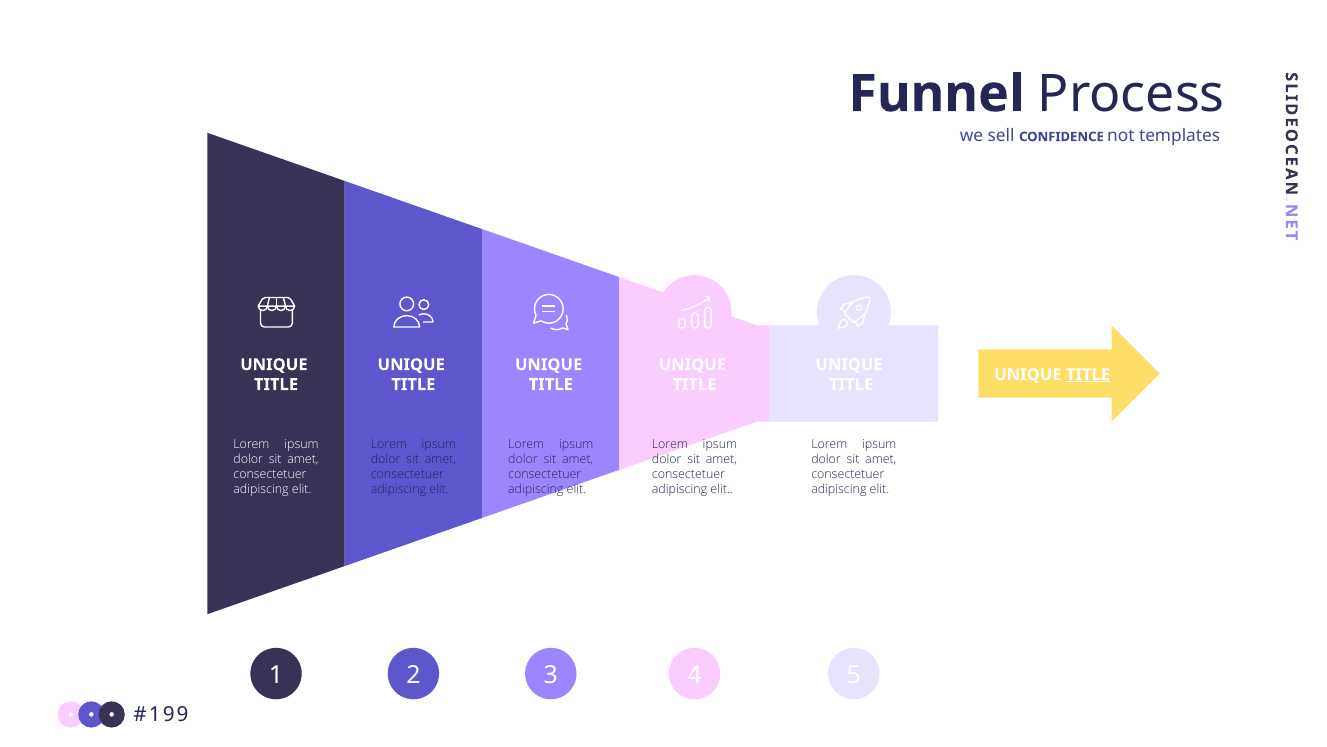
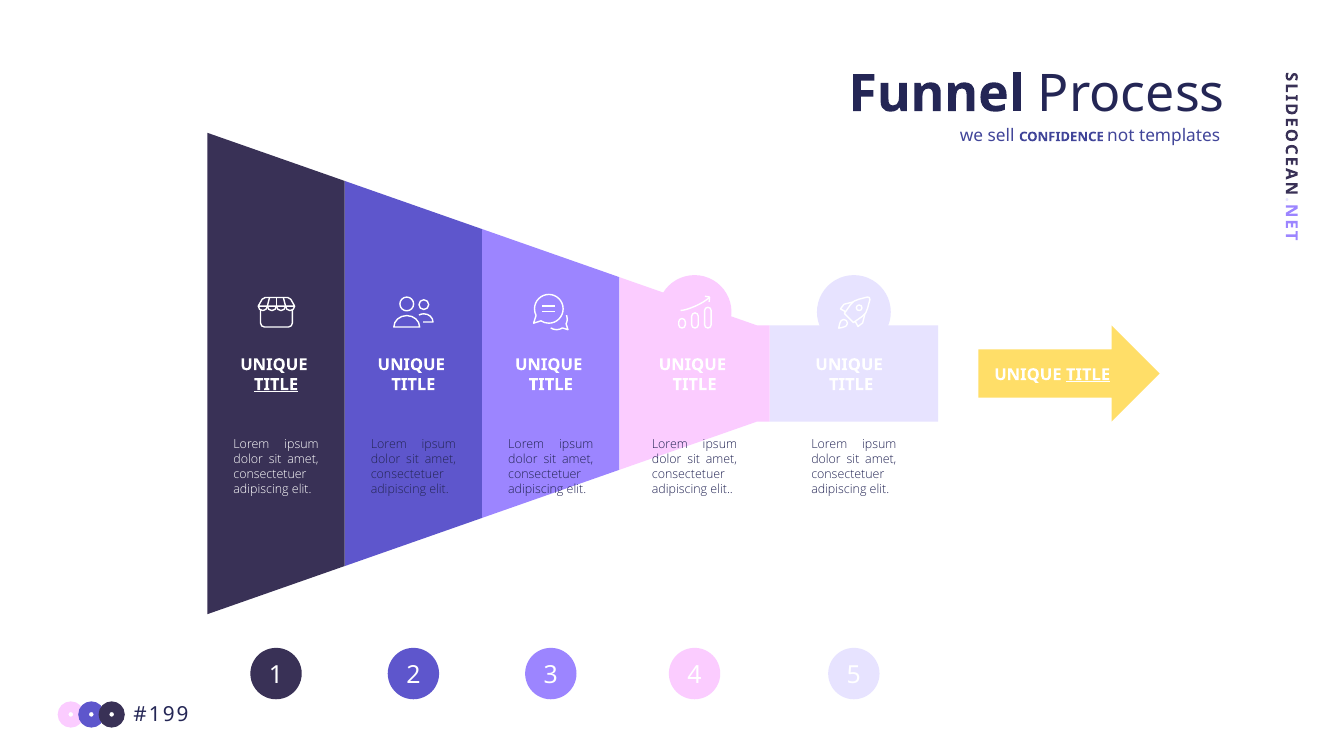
TITLE underline: none -> present (276, 384)
